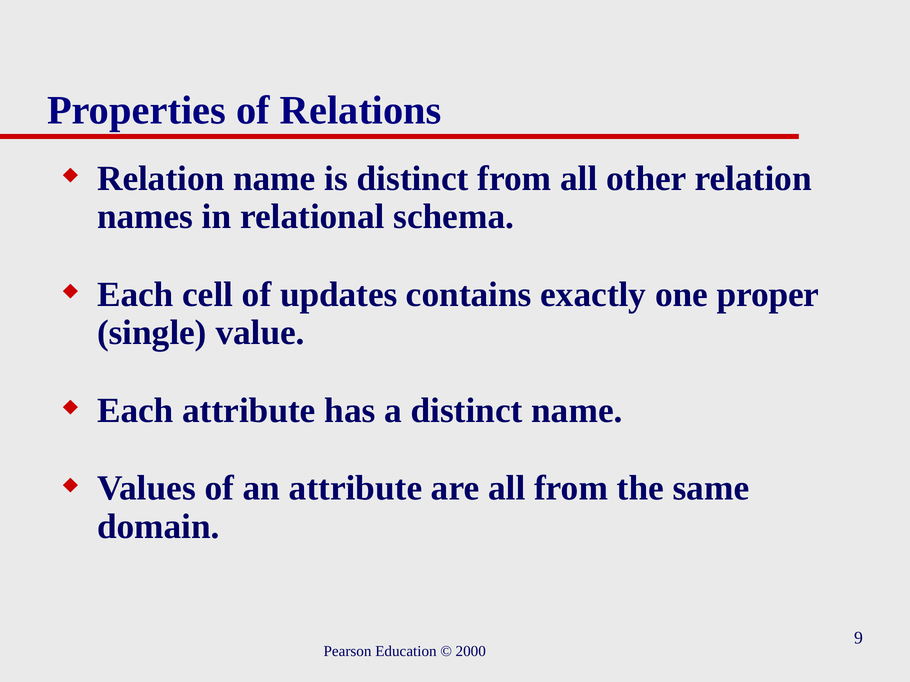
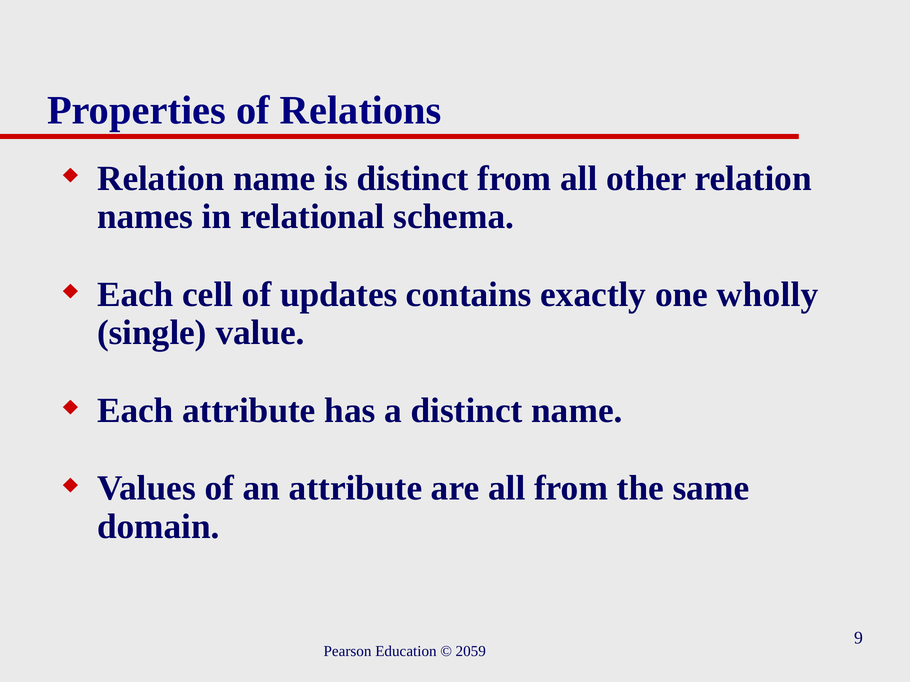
proper: proper -> wholly (768, 295)
2000: 2000 -> 2059 (471, 652)
